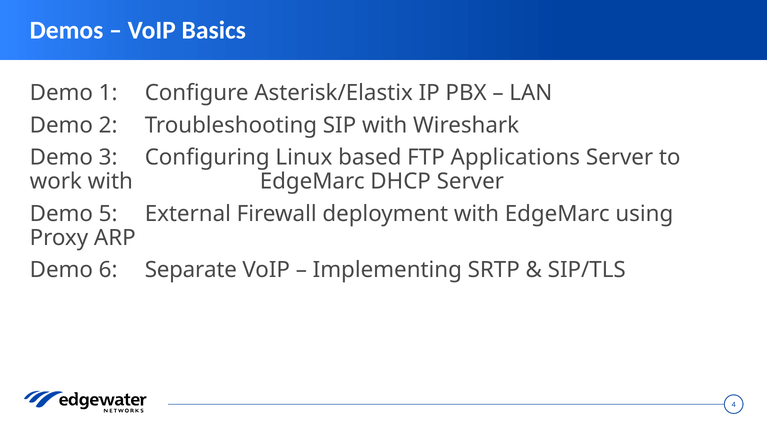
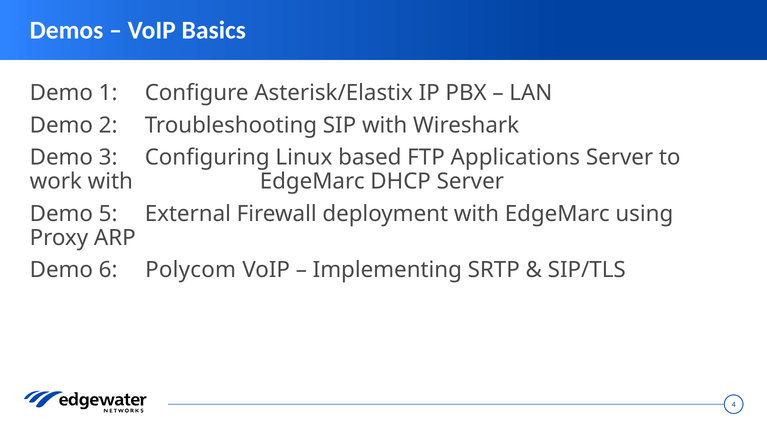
Separate: Separate -> Polycom (191, 270)
